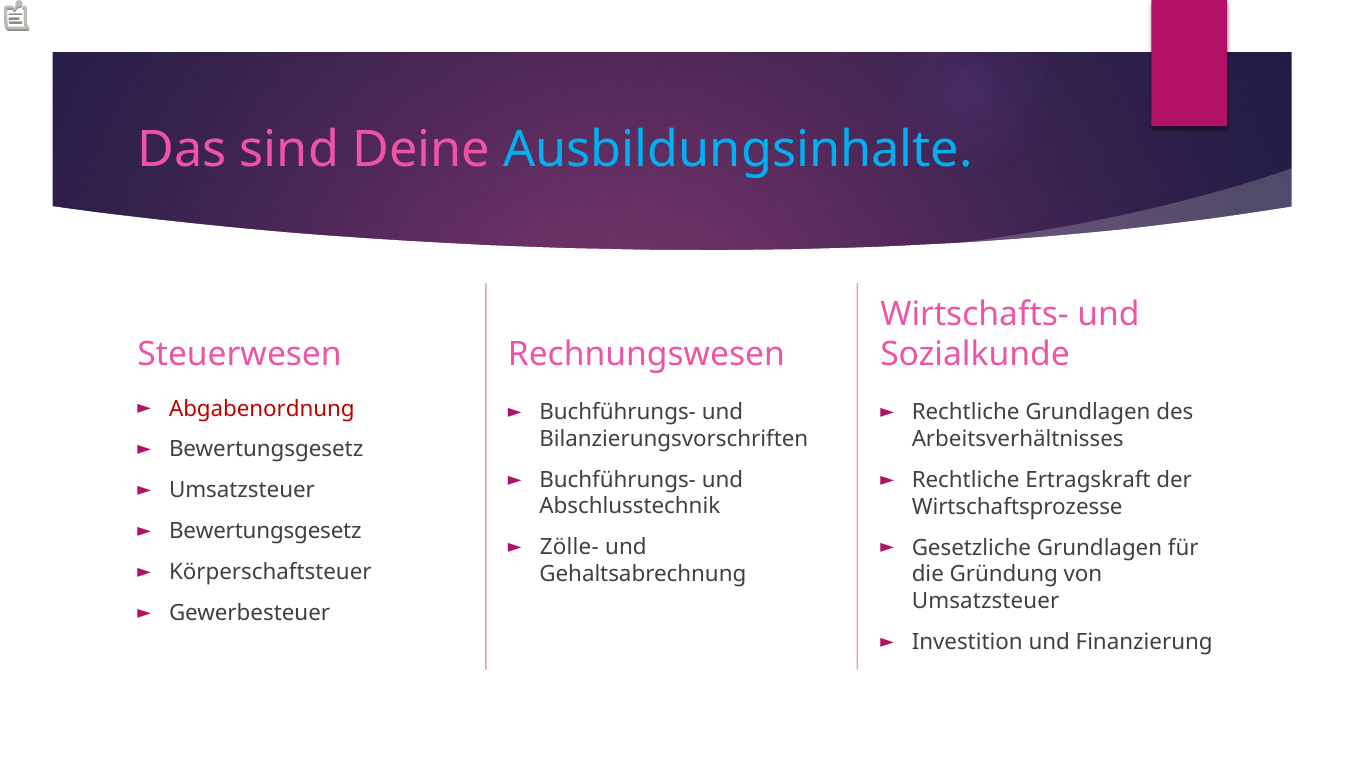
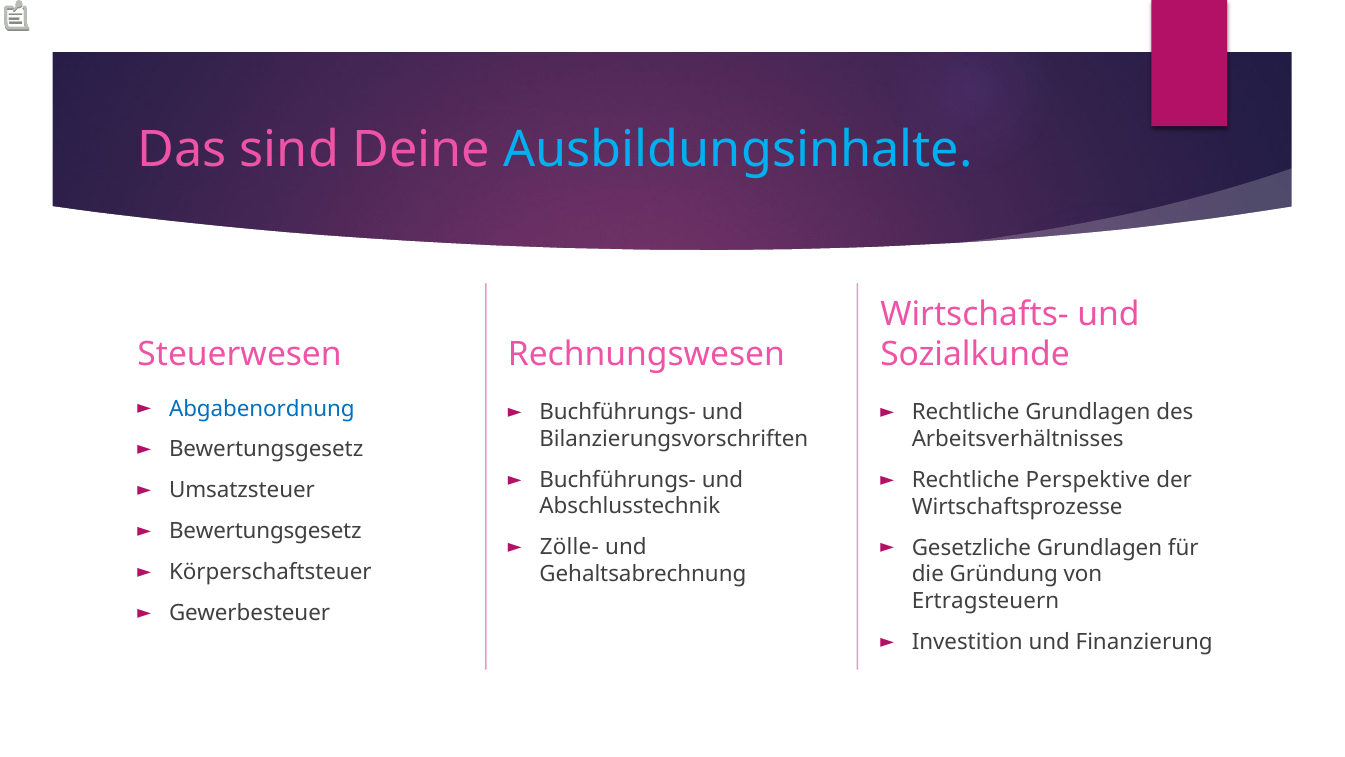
Abgabenordnung colour: red -> blue (262, 408)
Ertragskraft: Ertragskraft -> Perspektive (1088, 480)
Umsatzsteuer: Umsatzsteuer -> Ertragsteuern (986, 601)
